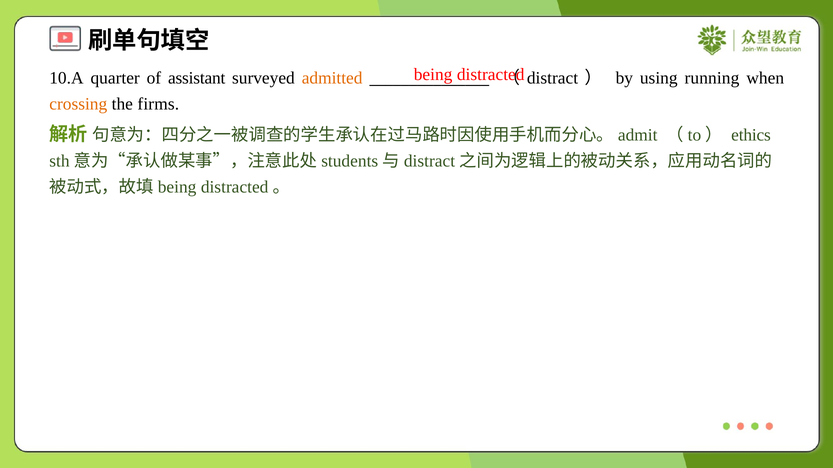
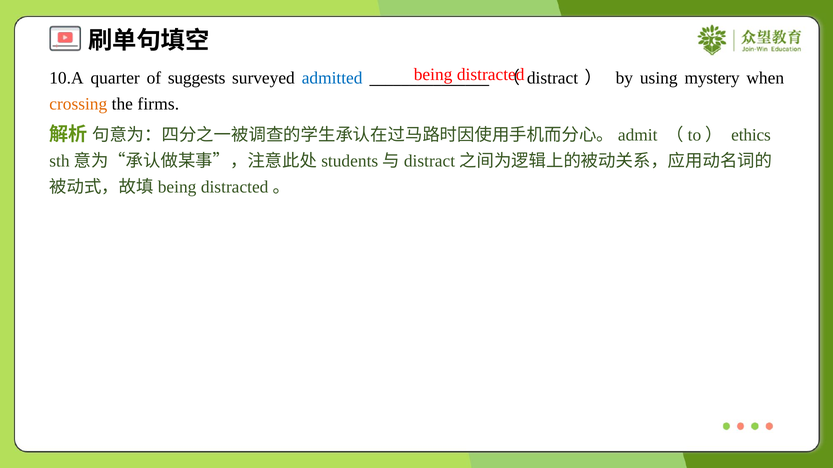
assistant: assistant -> suggests (197, 78)
admitted colour: orange -> blue (332, 78)
running: running -> mystery (712, 78)
